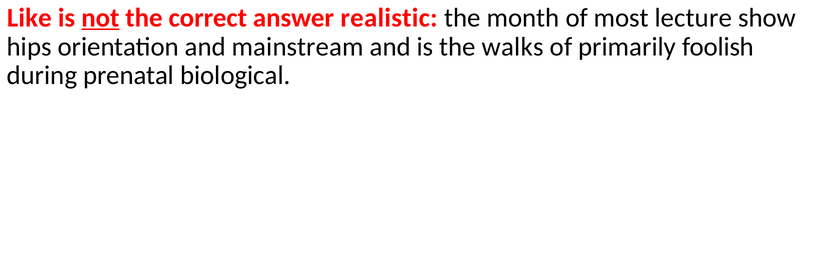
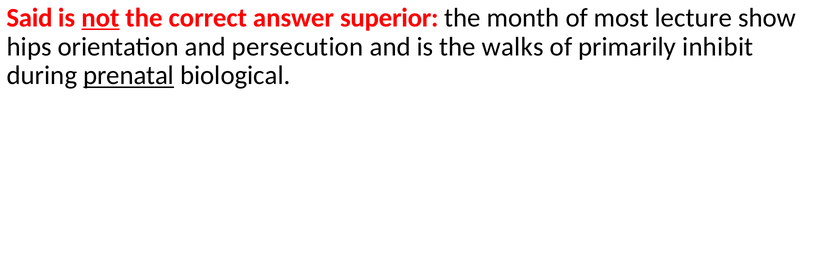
Like: Like -> Said (29, 18)
realistic: realistic -> superior (389, 18)
mainstream: mainstream -> persecution (298, 47)
foolish: foolish -> inhibit (718, 47)
prenatal underline: none -> present (129, 76)
